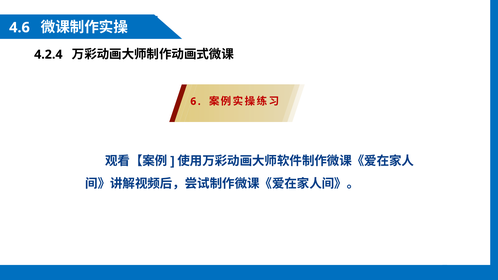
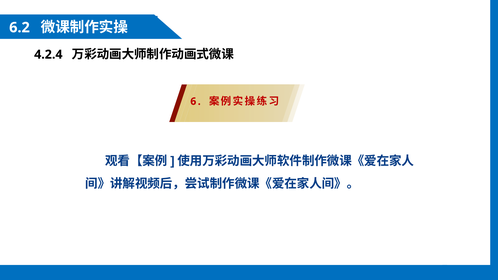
4.6: 4.6 -> 6.2 (19, 28)
